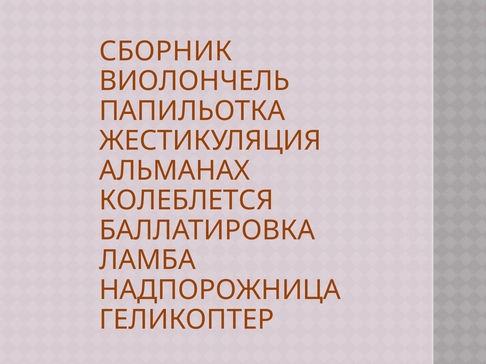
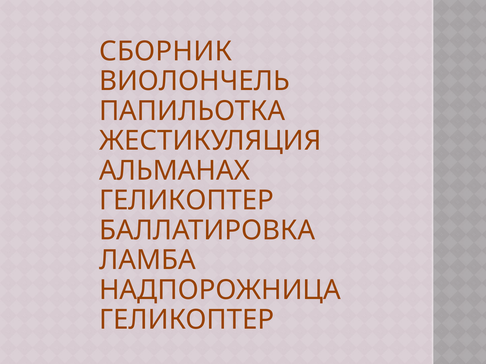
КОЛЕБЛЕТСЯ: КОЛЕБЛЕТСЯ -> ГЕЛИКОПТЕР (186, 201)
